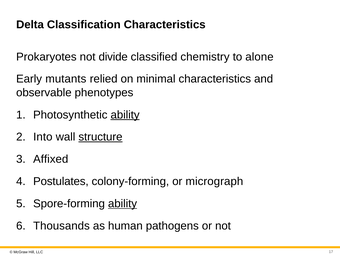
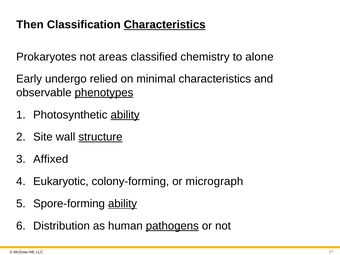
Delta: Delta -> Then (30, 25)
Characteristics underline: none -> present (165, 25)
divide: divide -> areas (113, 57)
mutants: mutants -> undergo (66, 79)
phenotypes underline: none -> present (104, 93)
Into: Into -> Site (43, 137)
Postulates: Postulates -> Eukaryotic (61, 181)
Thousands: Thousands -> Distribution (61, 226)
pathogens underline: none -> present (172, 226)
